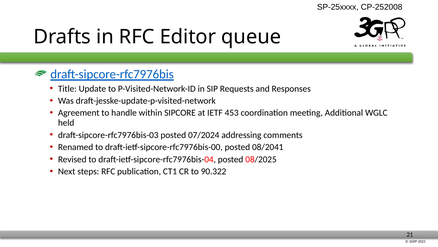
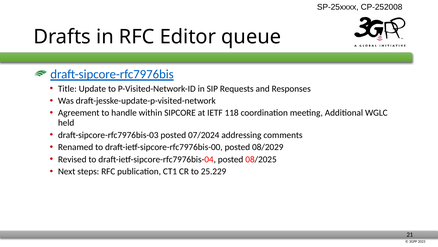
453: 453 -> 118 (232, 113)
08/2041: 08/2041 -> 08/2029 (268, 147)
90.322: 90.322 -> 25.229 (214, 171)
